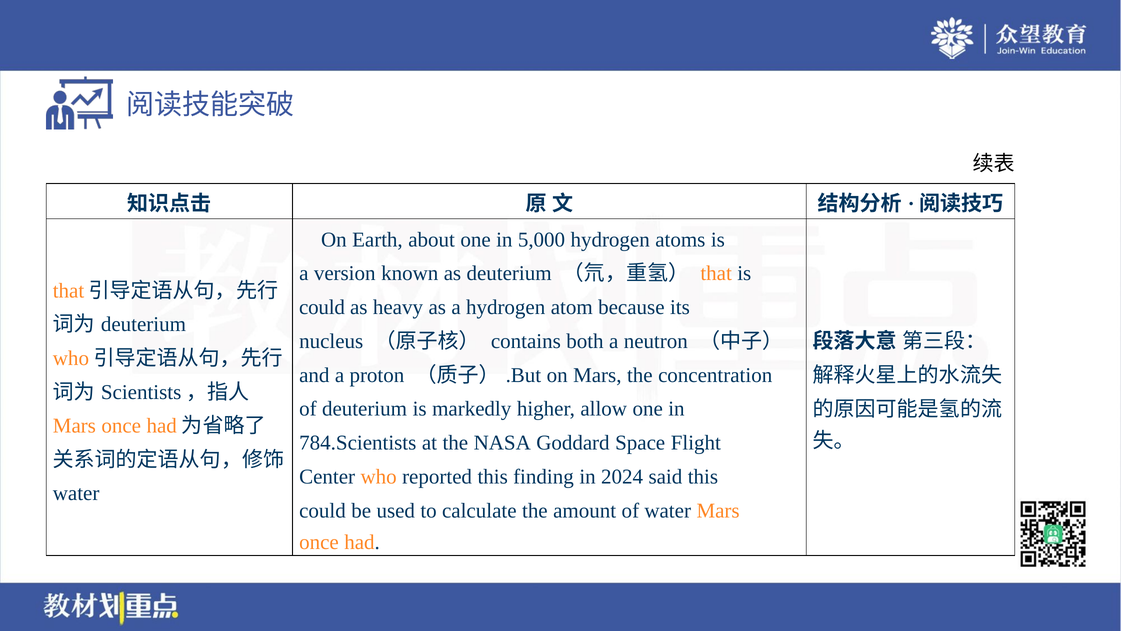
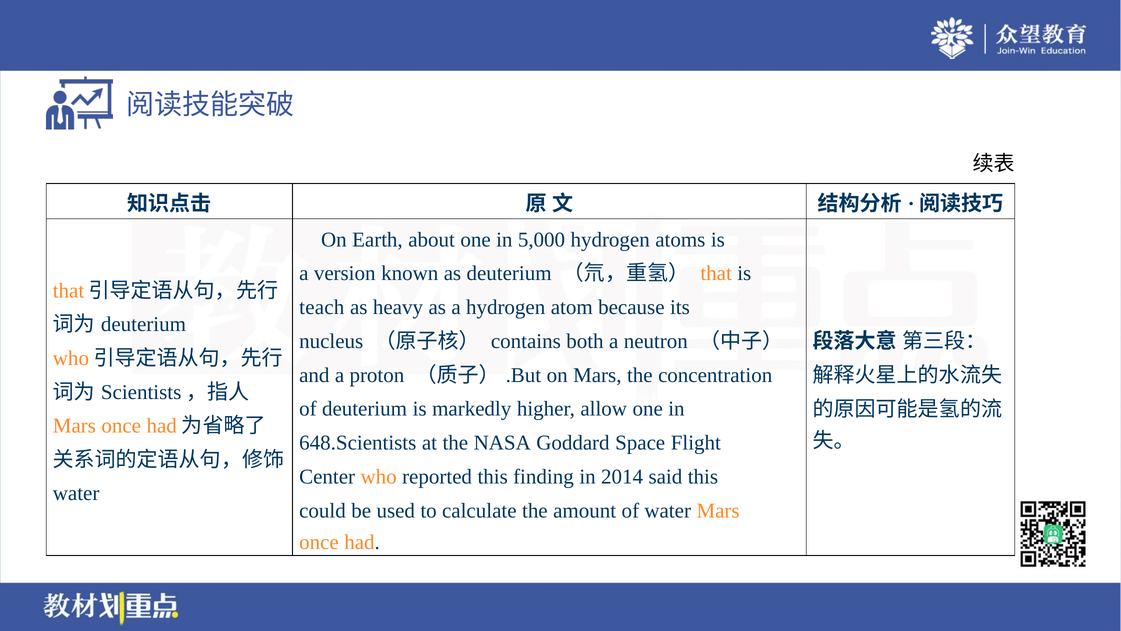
could: could -> teach (322, 307)
784.Scientists: 784.Scientists -> 648.Scientists (358, 443)
2024: 2024 -> 2014 (622, 476)
